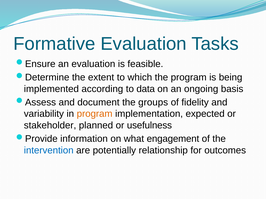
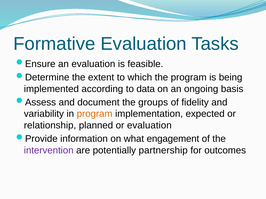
stakeholder: stakeholder -> relationship (50, 126)
or usefulness: usefulness -> evaluation (149, 126)
intervention colour: blue -> purple (49, 151)
relationship: relationship -> partnership (163, 151)
